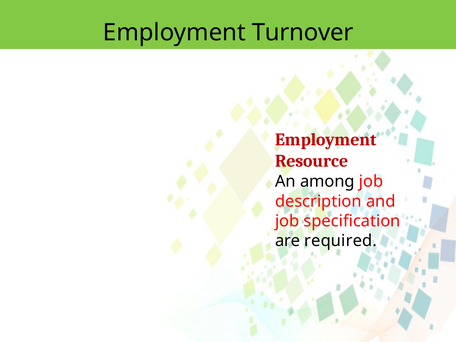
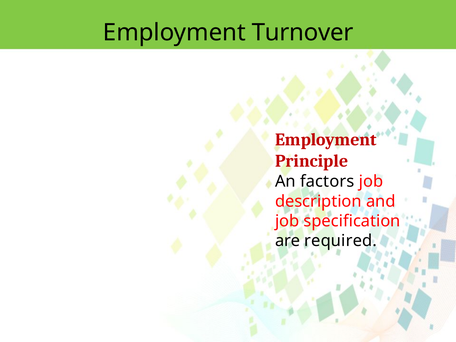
Resource: Resource -> Principle (312, 161)
among: among -> factors (327, 182)
